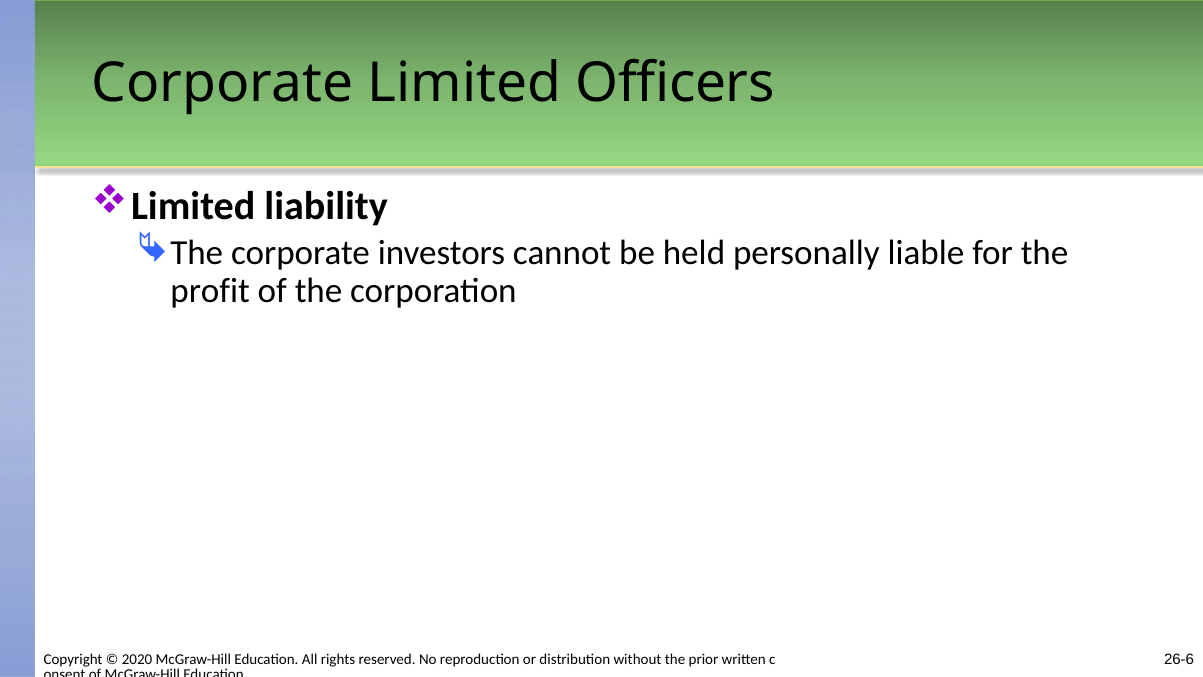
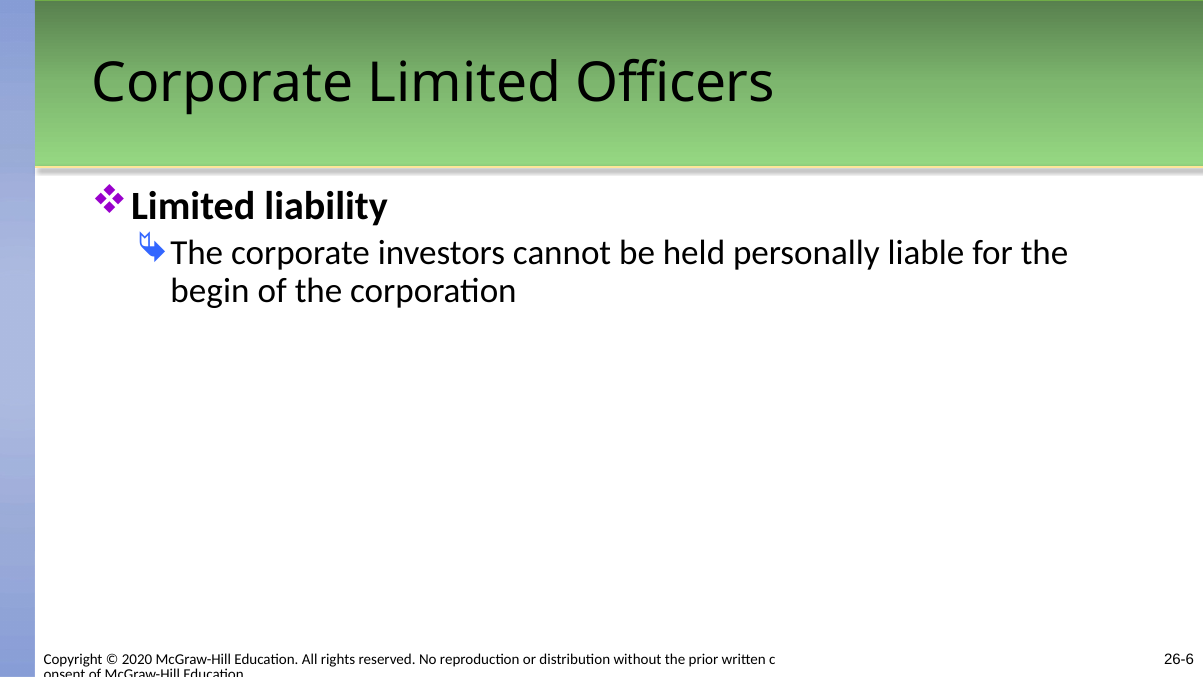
profit: profit -> begin (210, 291)
